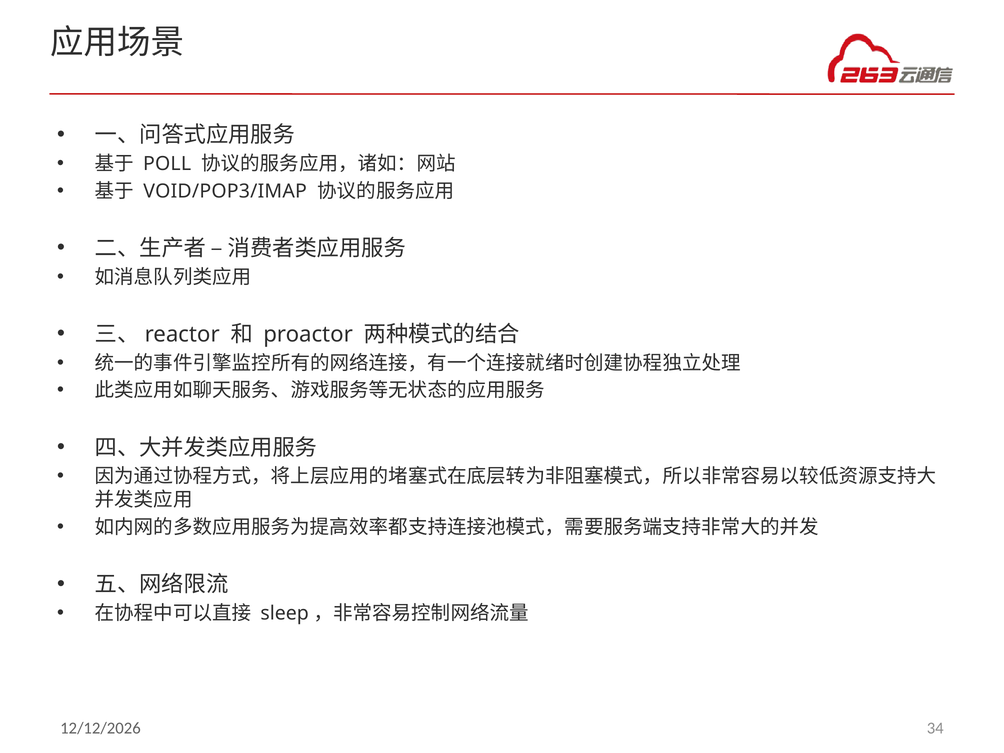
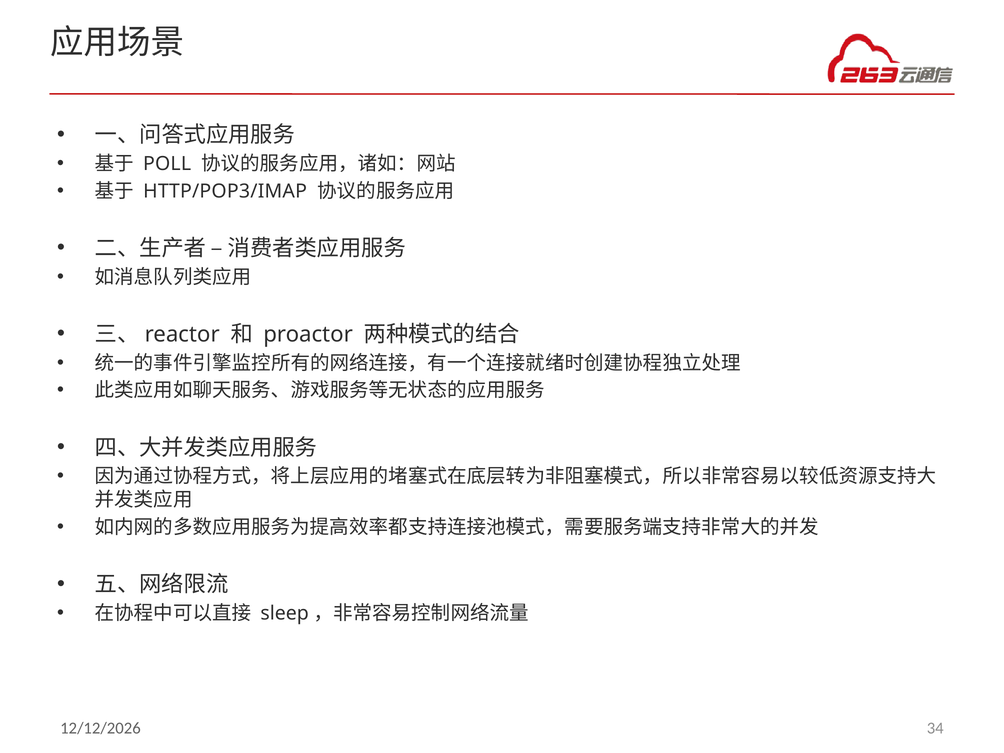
VOID/POP3/IMAP: VOID/POP3/IMAP -> HTTP/POP3/IMAP (225, 191)
